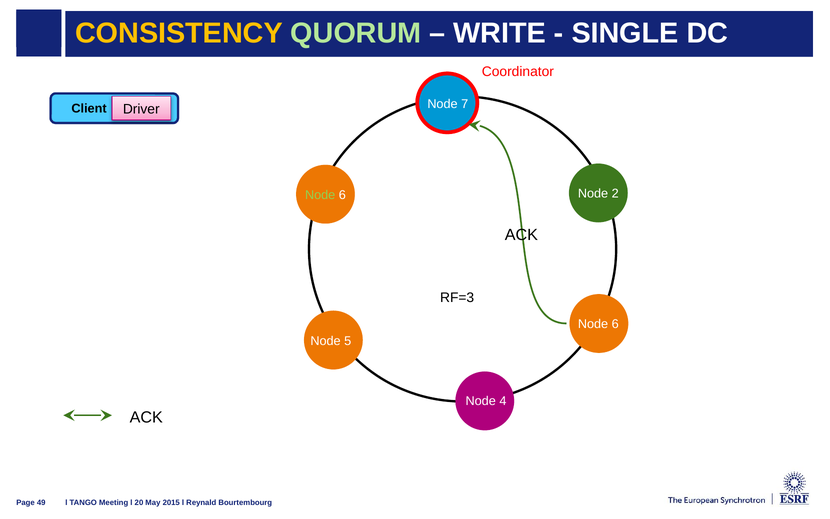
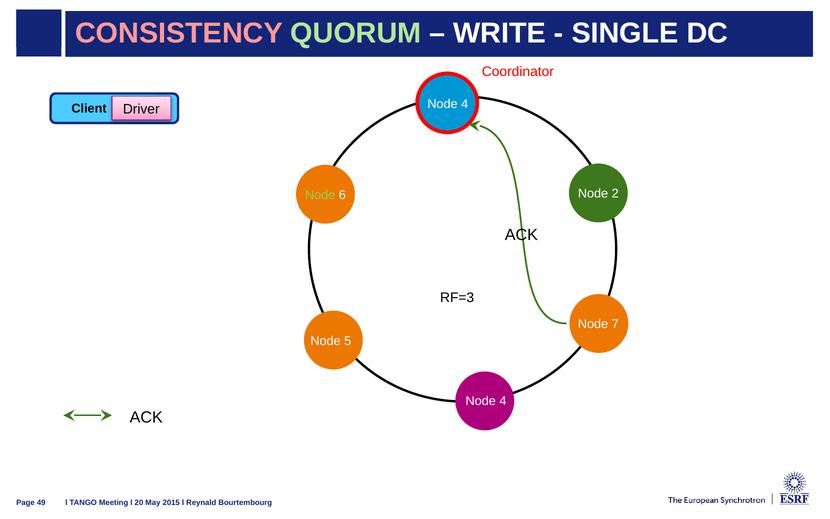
CONSISTENCY colour: yellow -> pink (179, 33)
7: 7 -> 4 (465, 104)
6: 6 -> 7 (615, 324)
